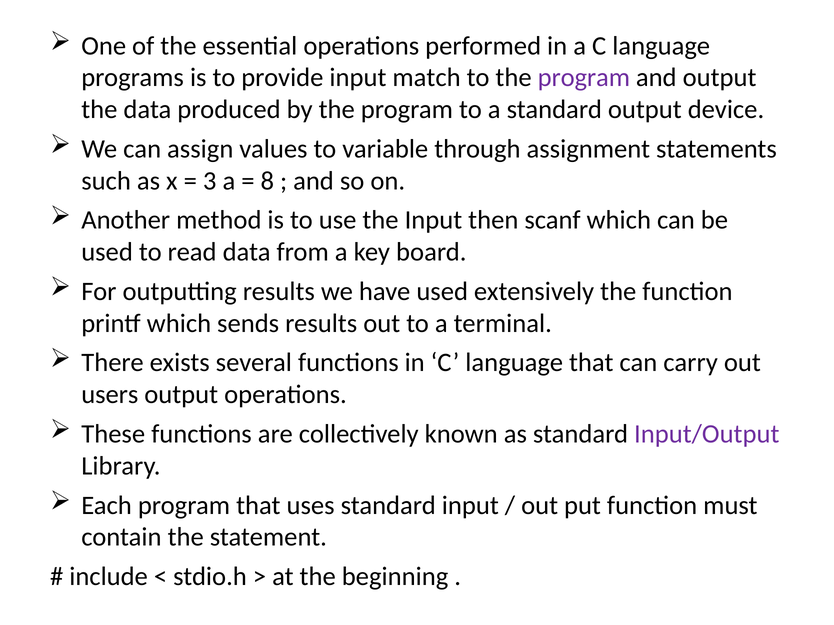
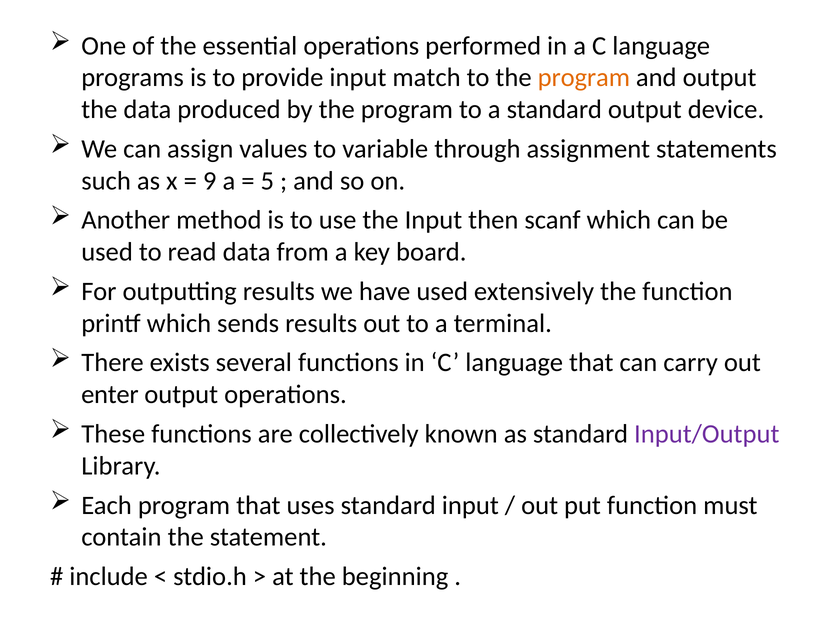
program colour: purple -> orange (584, 78)
3: 3 -> 9 (210, 181)
8: 8 -> 5 (267, 181)
users: users -> enter (110, 395)
